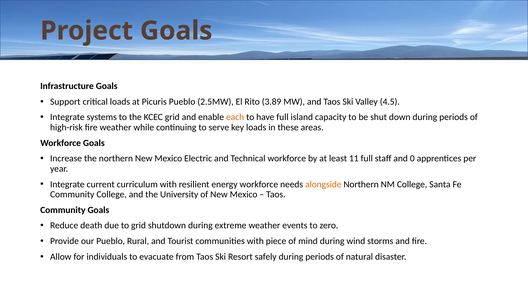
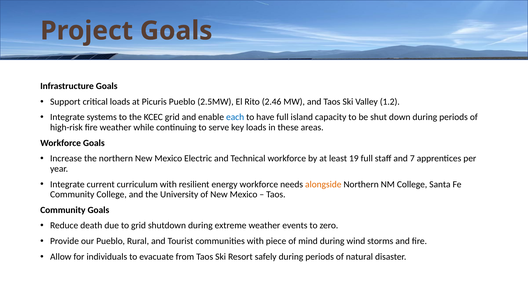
3.89: 3.89 -> 2.46 (272, 102)
4.5: 4.5 -> 1.2 (390, 102)
each colour: orange -> blue (235, 117)
11: 11 -> 19 (354, 159)
0: 0 -> 7 (412, 159)
